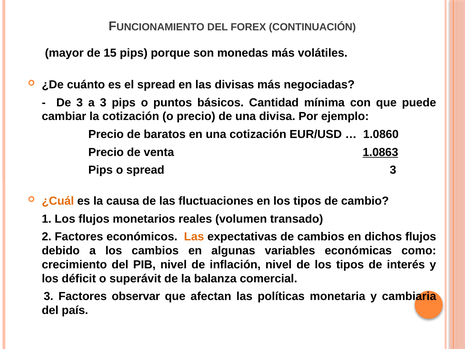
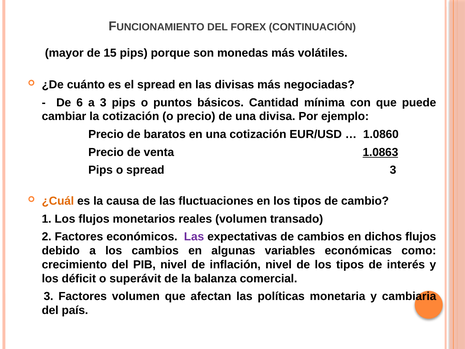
De 3: 3 -> 6 (80, 102)
Las colour: orange -> purple (194, 237)
Factores observar: observar -> volumen (136, 296)
